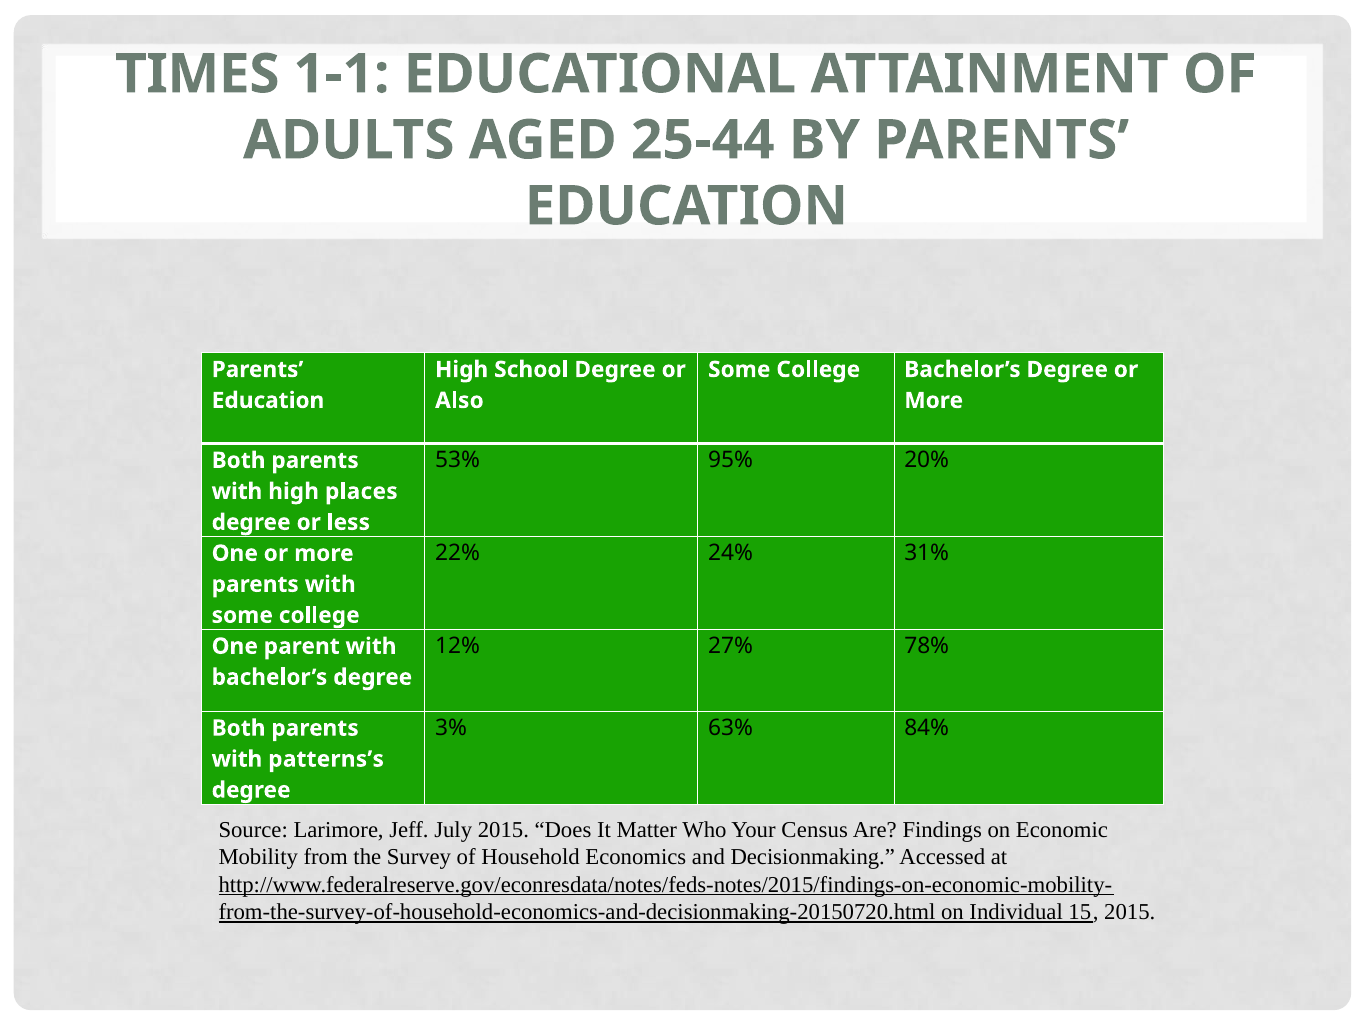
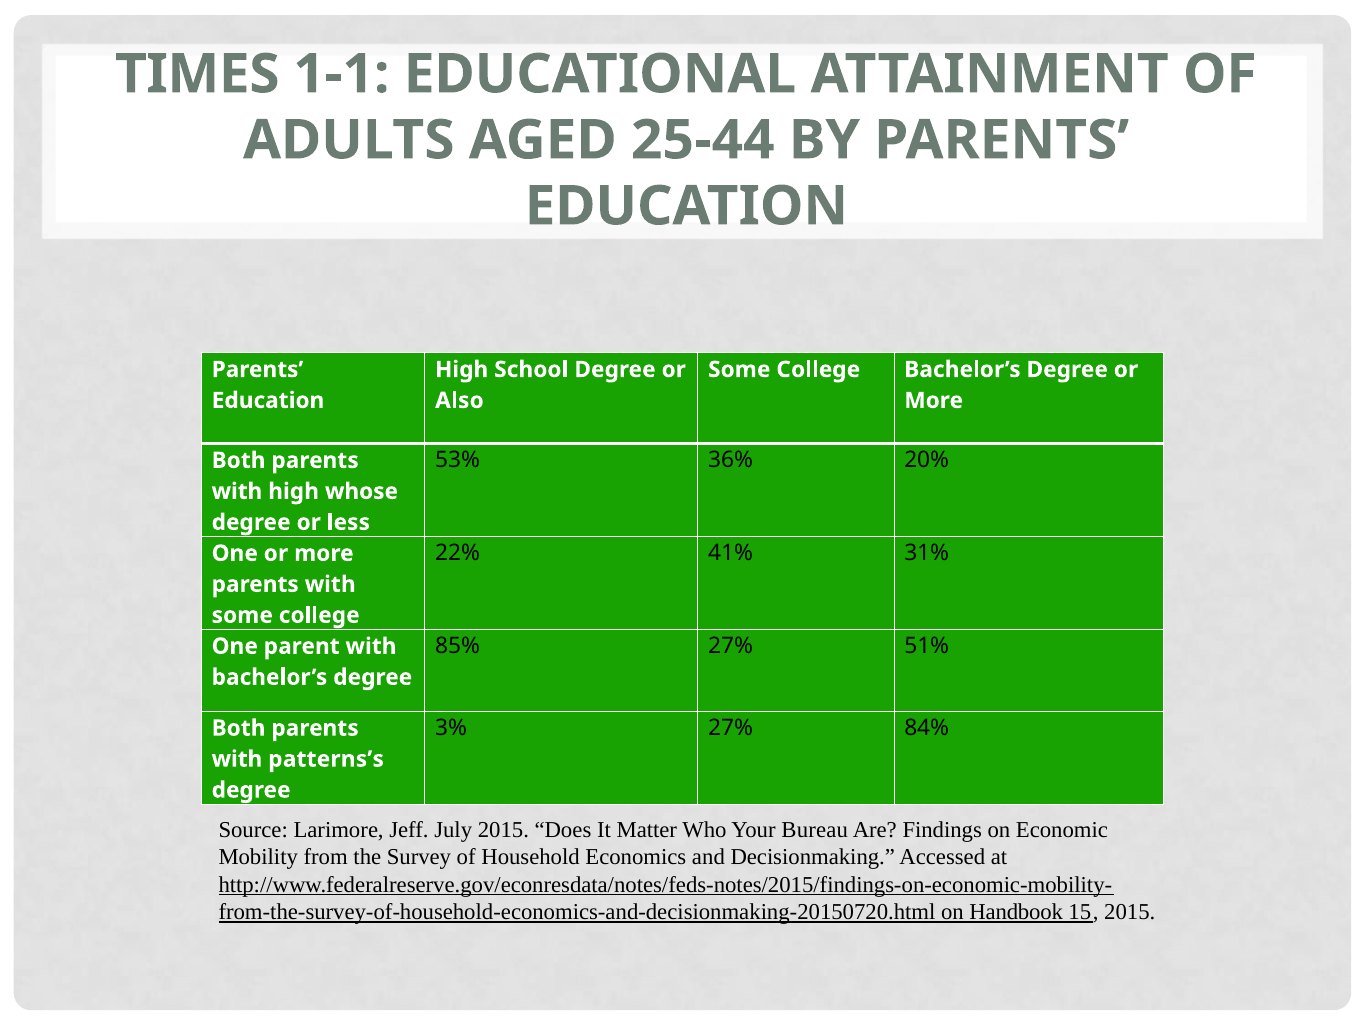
95%: 95% -> 36% (731, 460)
places: places -> whose (362, 491)
24%: 24% -> 41% (731, 553)
12%: 12% -> 85% (458, 646)
78%: 78% -> 51% (927, 646)
3% 63%: 63% -> 27% (731, 728)
Census: Census -> Bureau (815, 830)
Individual: Individual -> Handbook (1016, 912)
